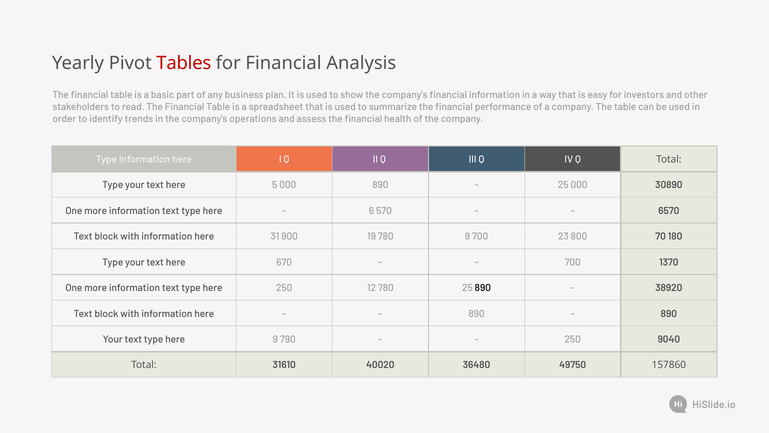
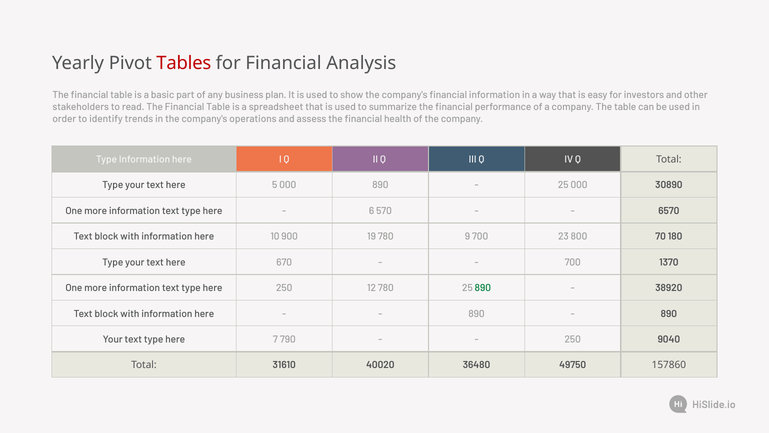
31: 31 -> 10 (275, 236)
890 colour: black -> green (483, 288)
here 9: 9 -> 7 (275, 339)
